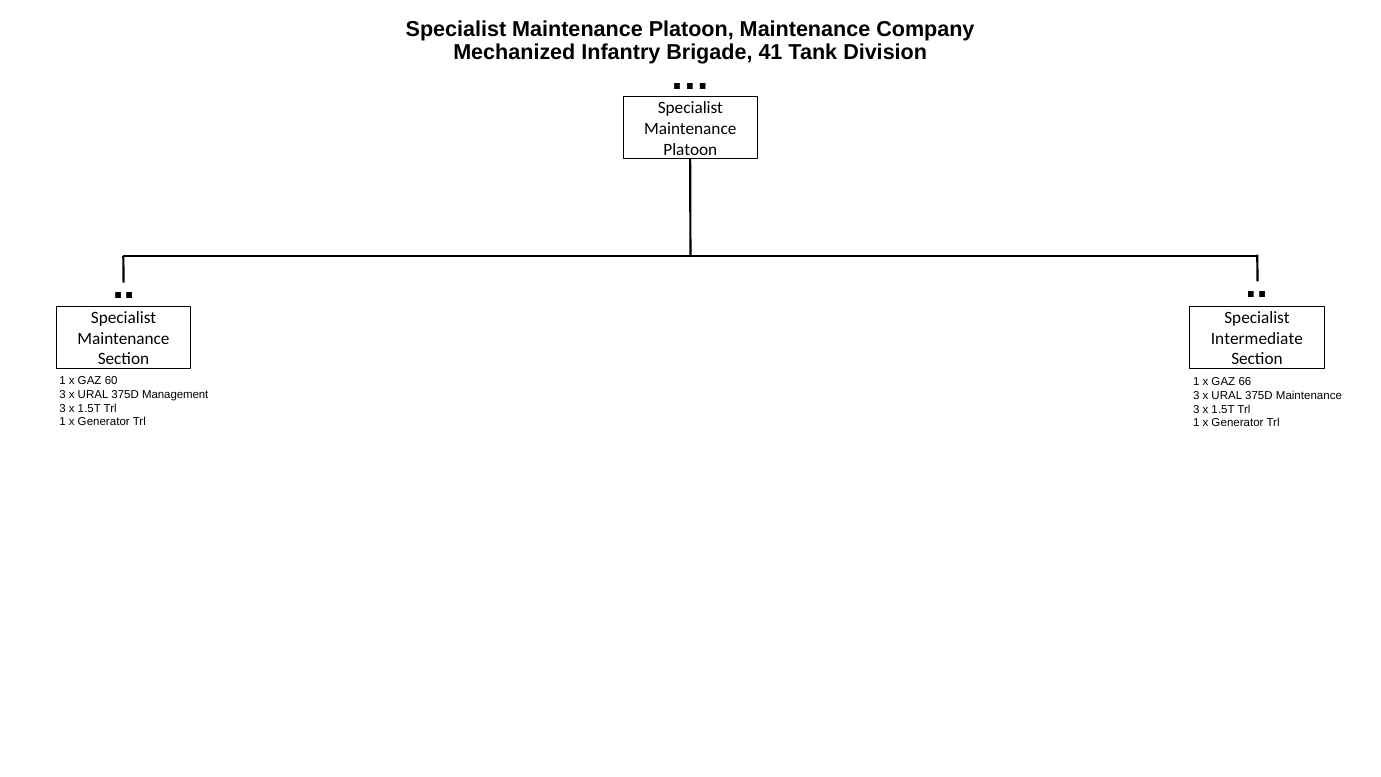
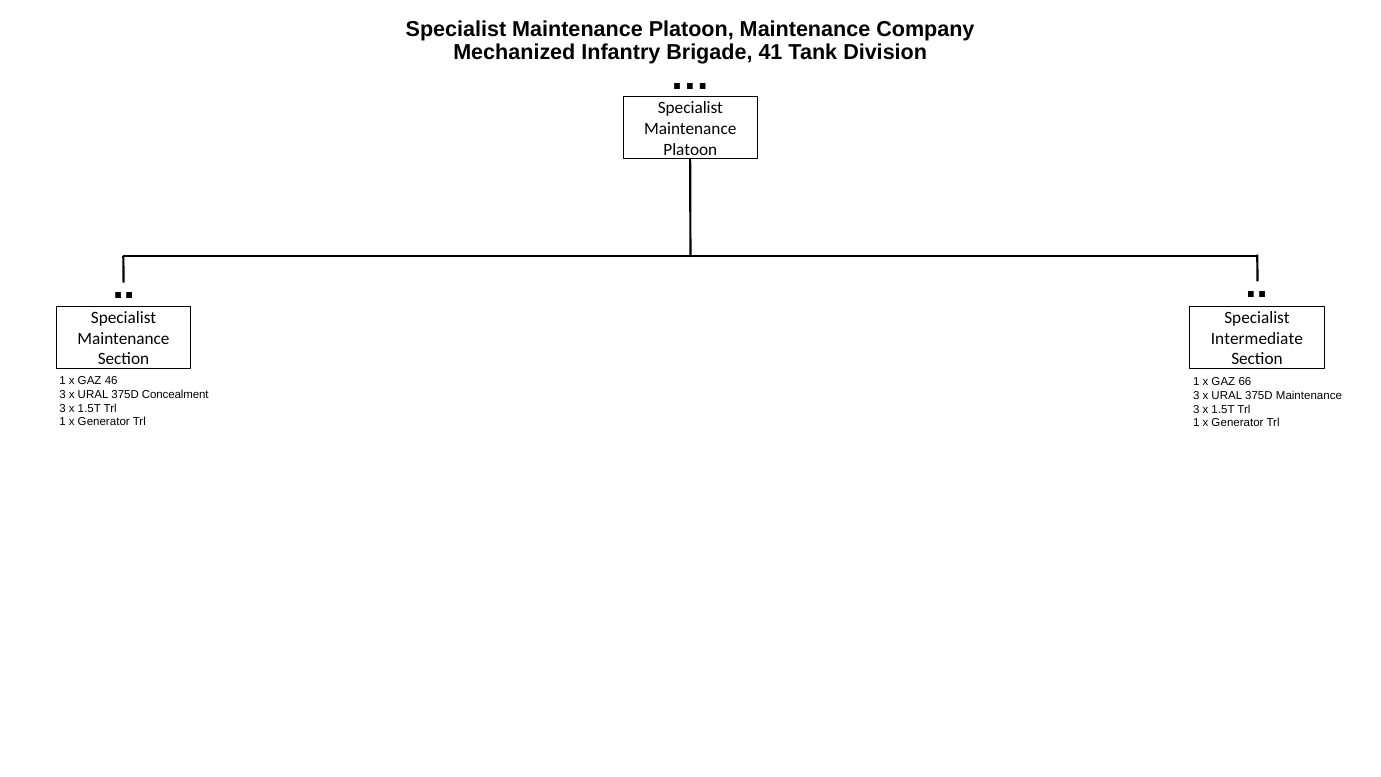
60: 60 -> 46 (111, 381)
Management: Management -> Concealment (175, 394)
